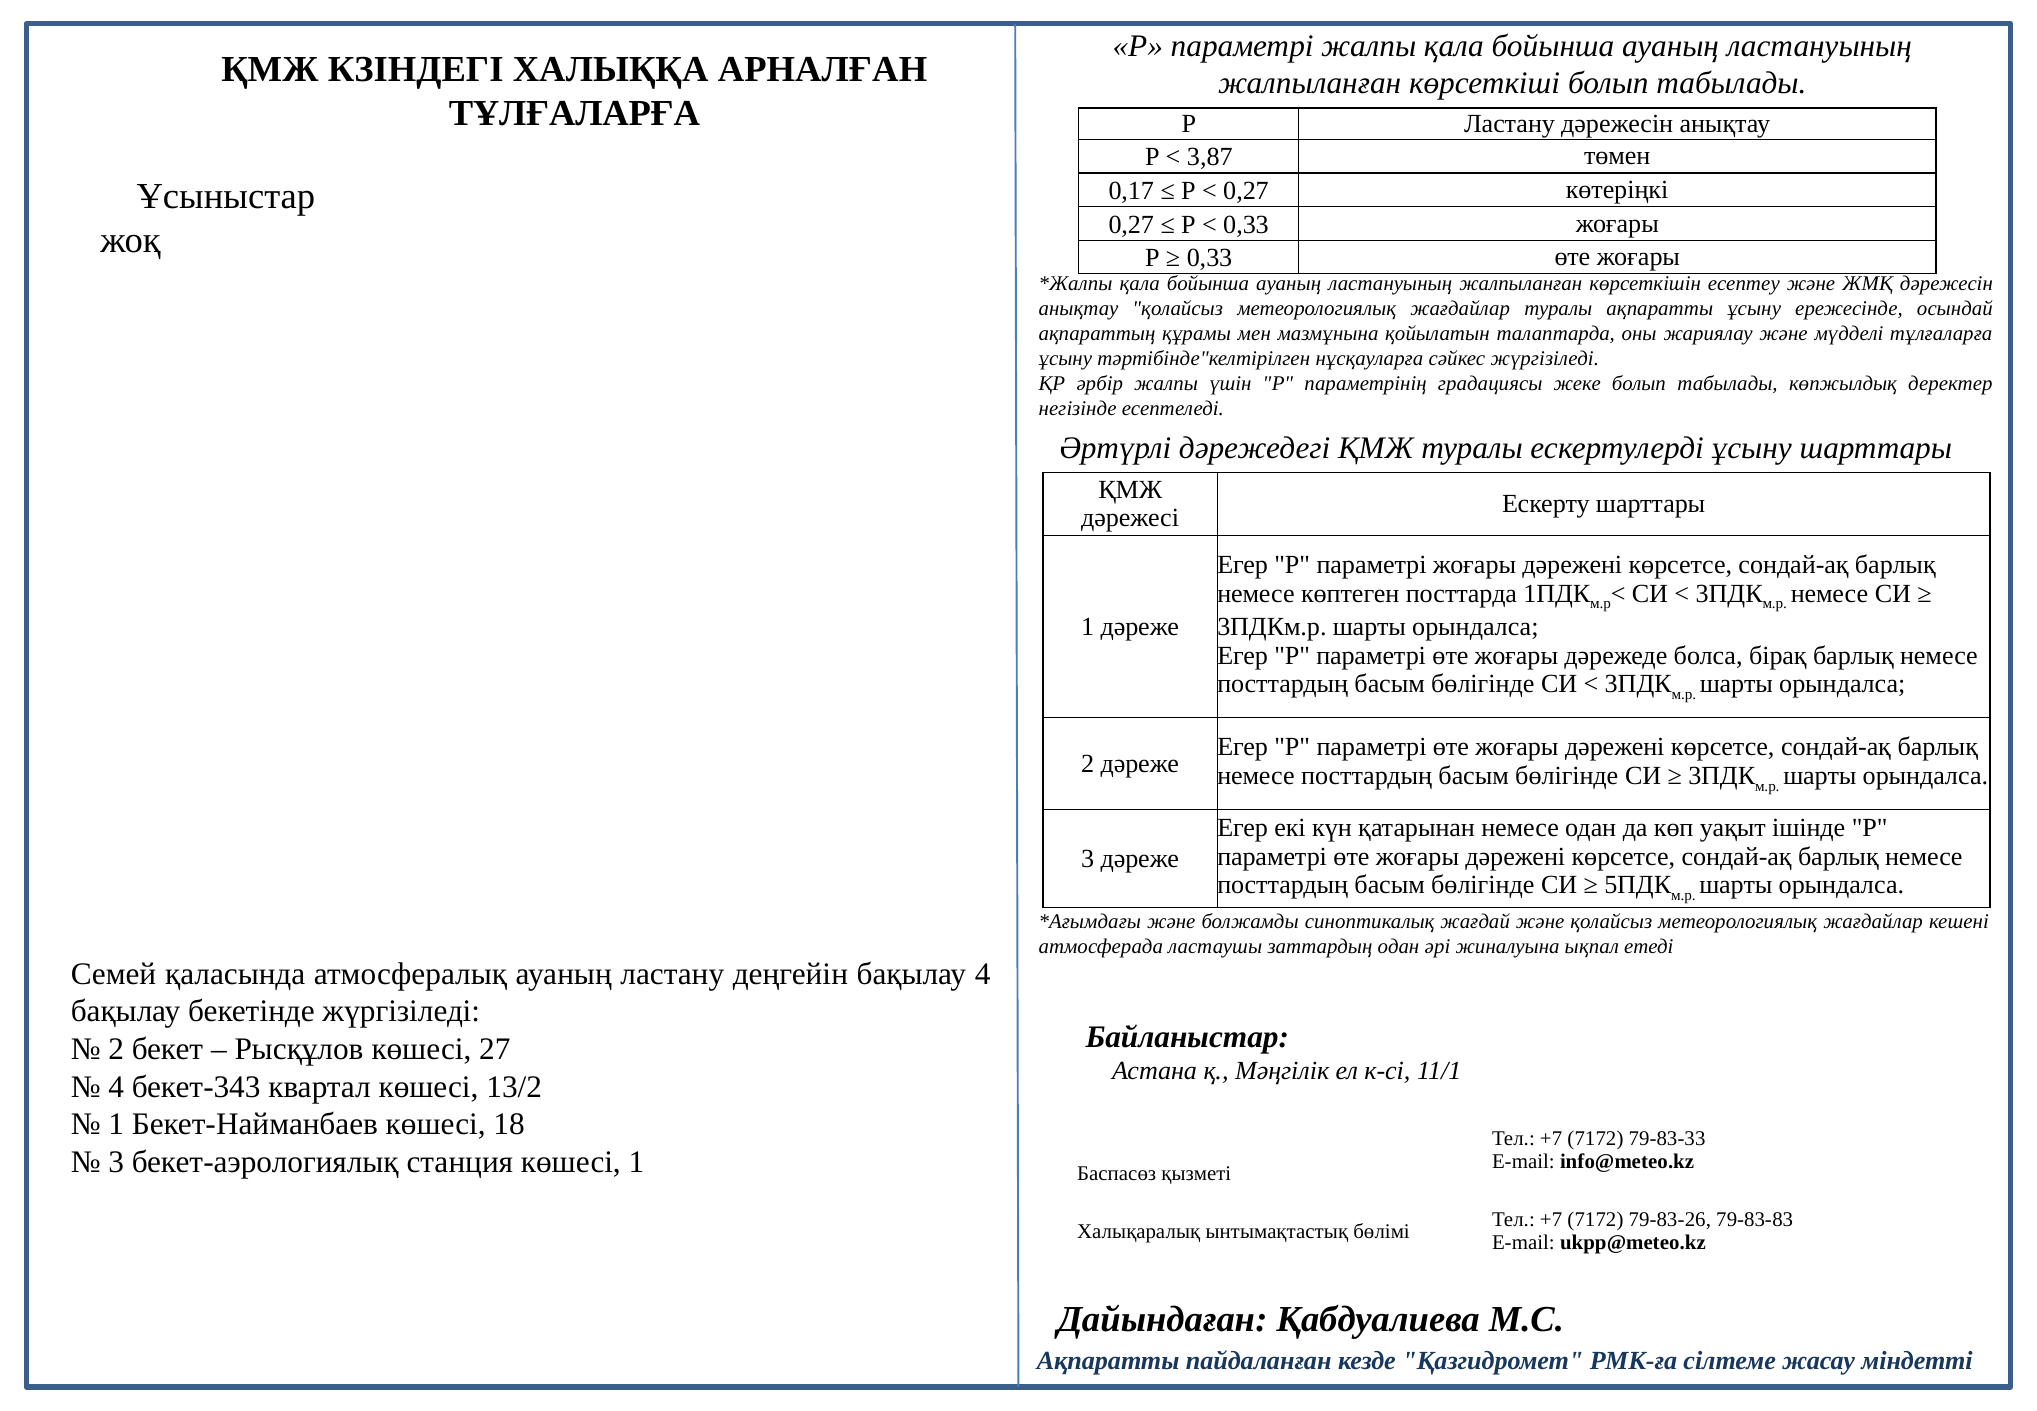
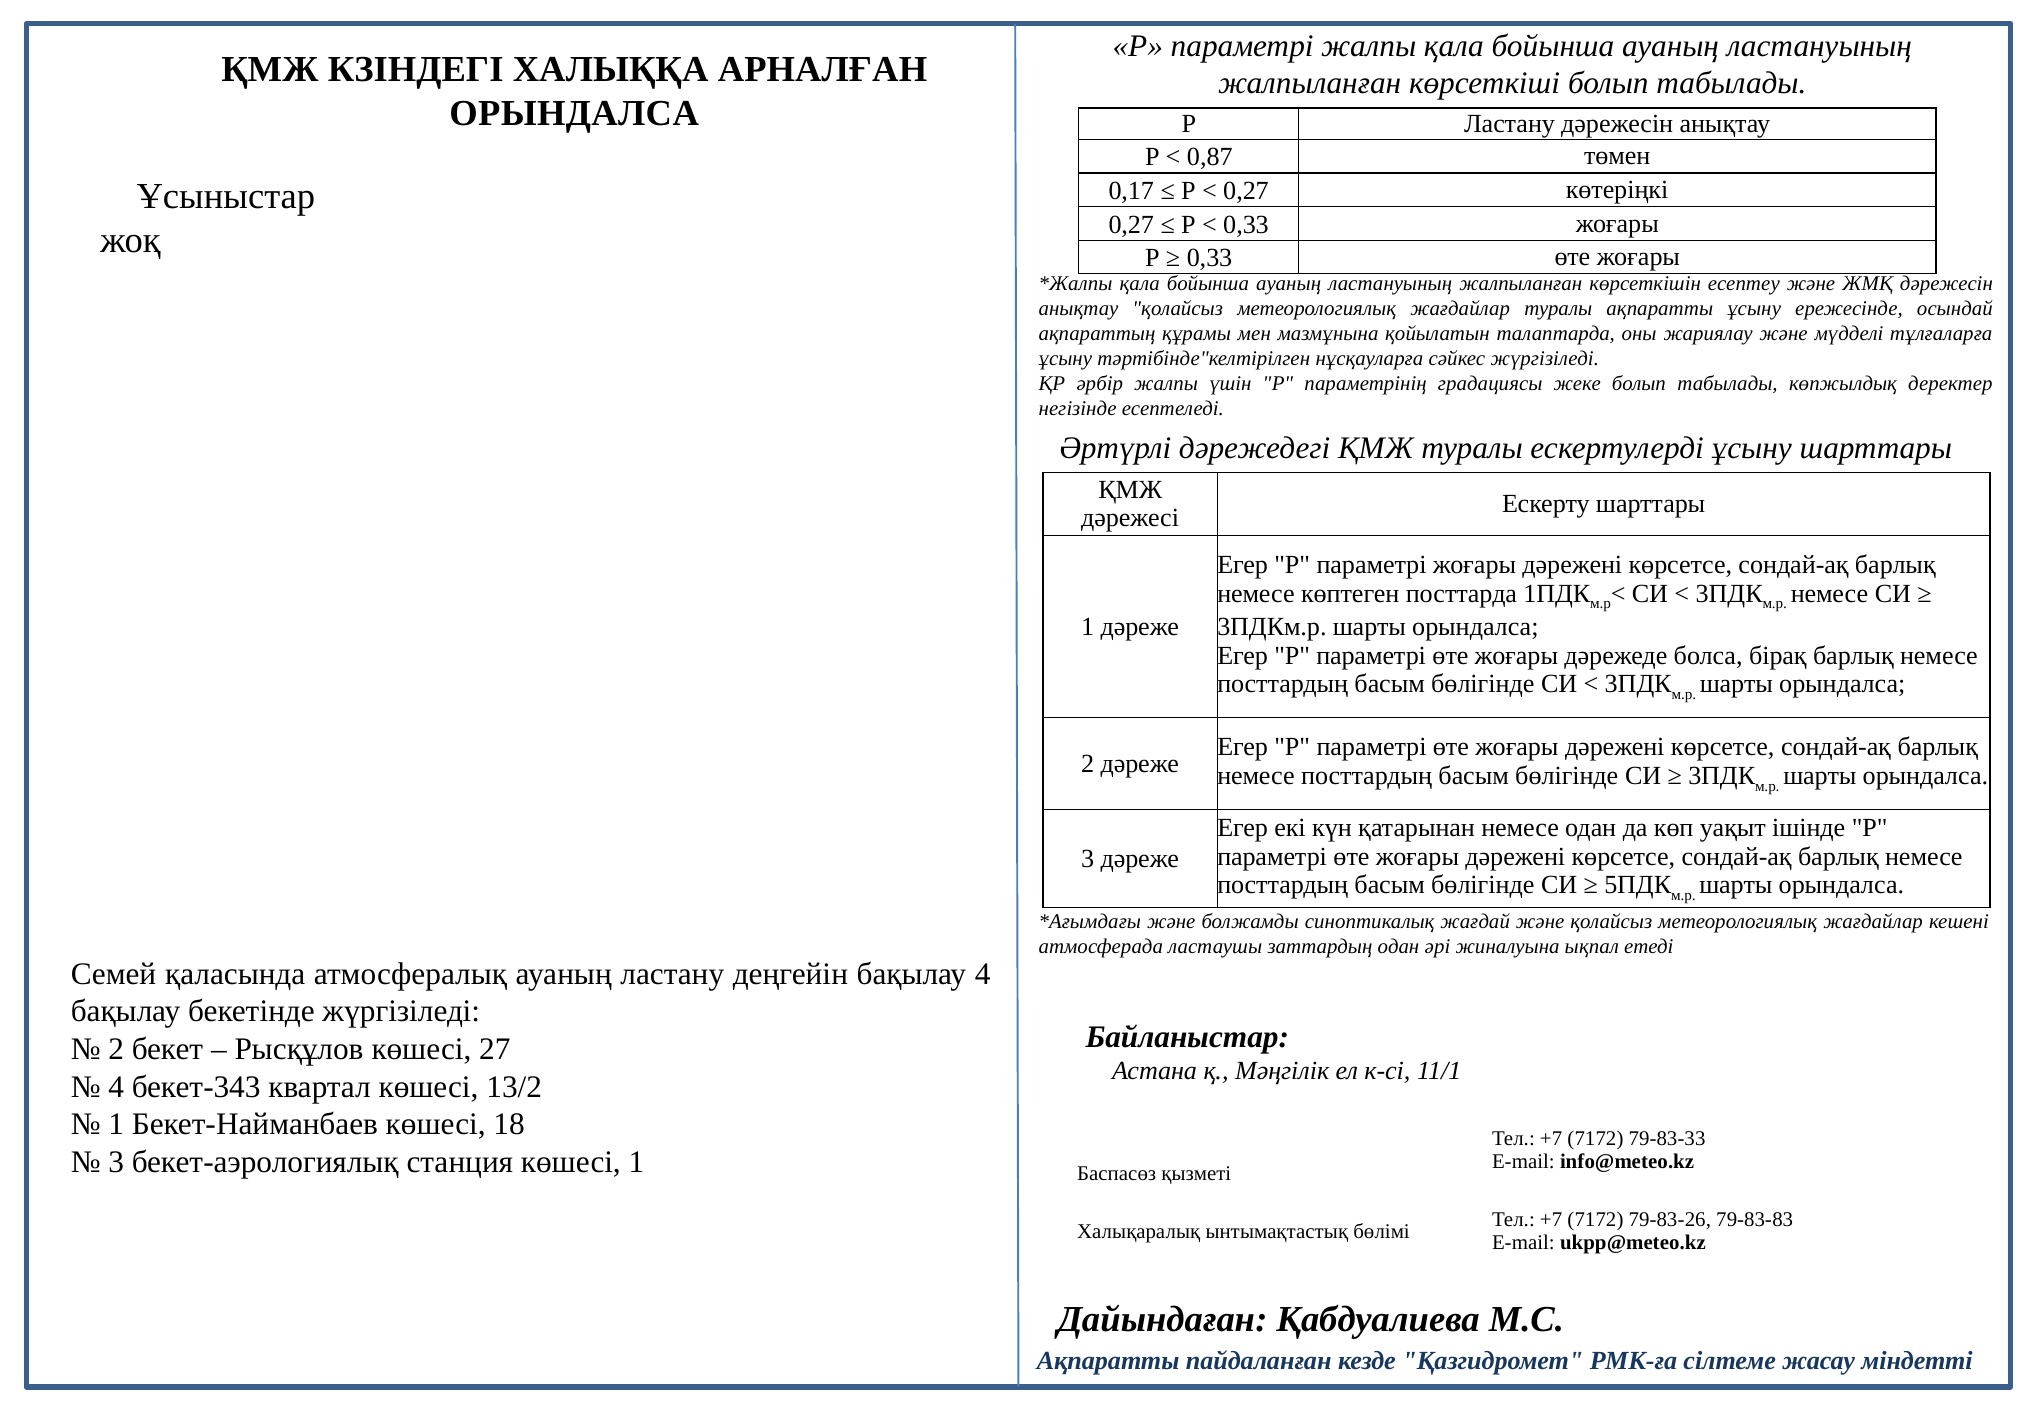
ТҰЛҒАЛАРҒА: ТҰЛҒАЛАРҒА -> ОРЫНДАЛСА (574, 113)
3,87: 3,87 -> 0,87 (1210, 157)
